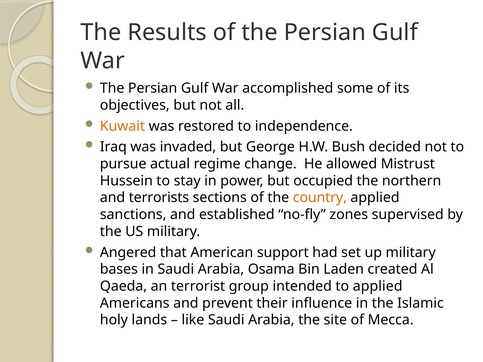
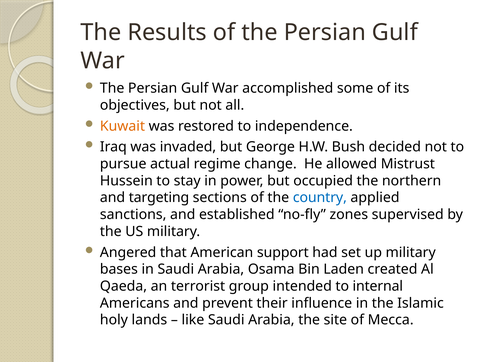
terrorists: terrorists -> targeting (159, 198)
country colour: orange -> blue (320, 198)
to applied: applied -> internal (378, 286)
